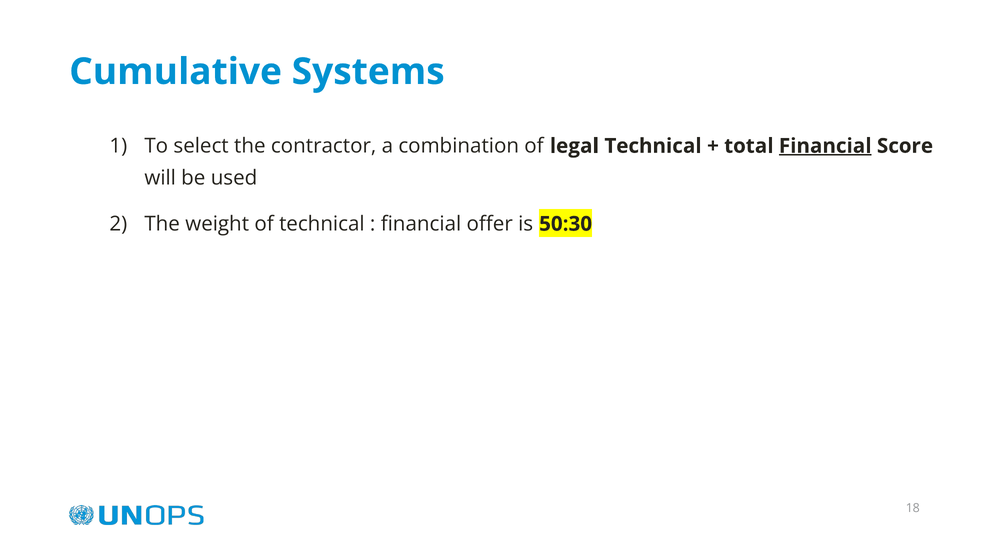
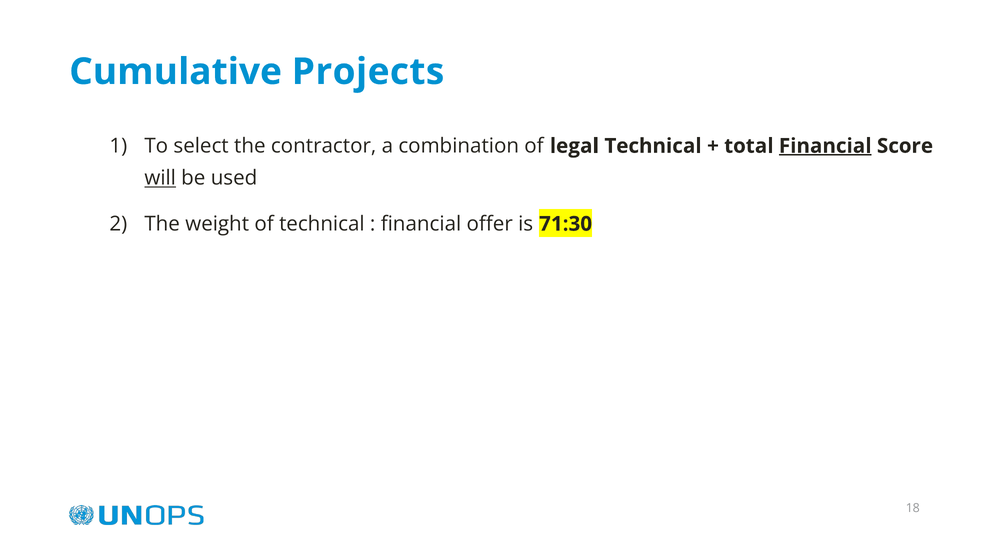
Systems: Systems -> Projects (368, 72)
will underline: none -> present (160, 178)
50:30: 50:30 -> 71:30 (566, 224)
